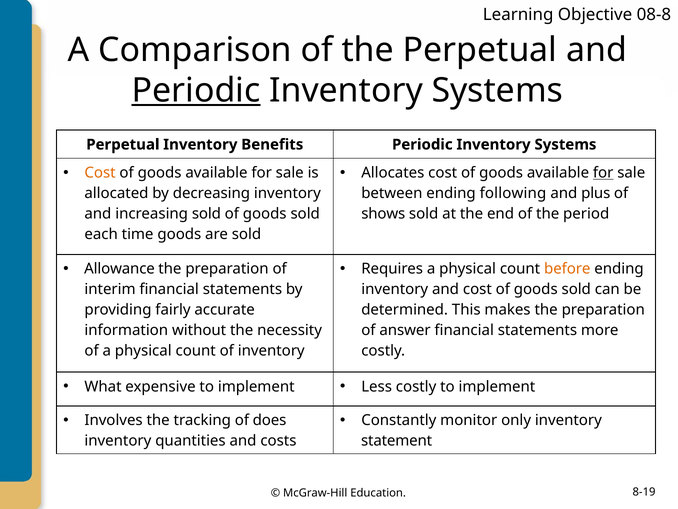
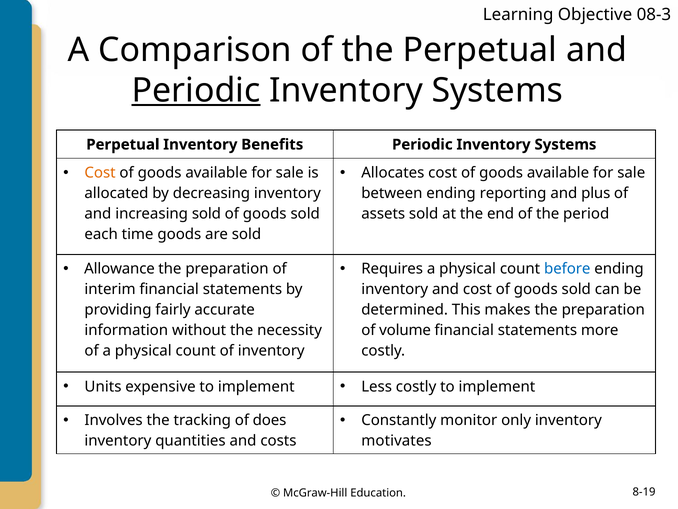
08-8: 08-8 -> 08-3 (654, 15)
for underline: present -> none (603, 173)
following: following -> reporting (513, 193)
shows: shows -> assets (383, 214)
before colour: orange -> blue (567, 269)
answer: answer -> volume (405, 330)
What: What -> Units (103, 386)
statement: statement -> motivates (396, 441)
